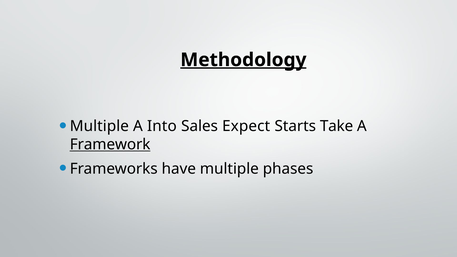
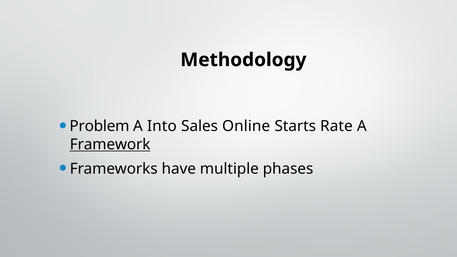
Methodology underline: present -> none (243, 60)
Multiple: Multiple -> Problem (99, 126)
Expect: Expect -> Online (246, 126)
Take: Take -> Rate (336, 126)
